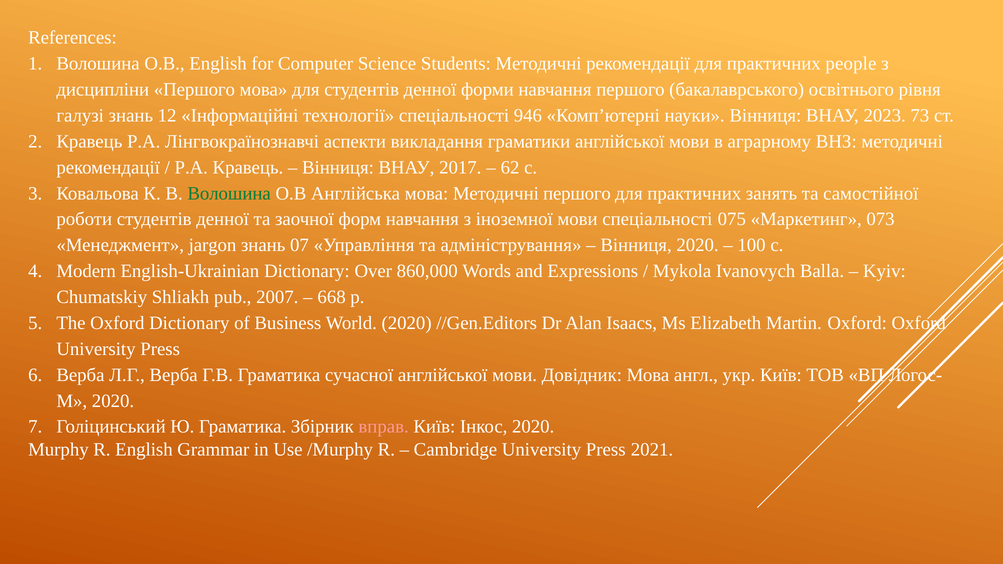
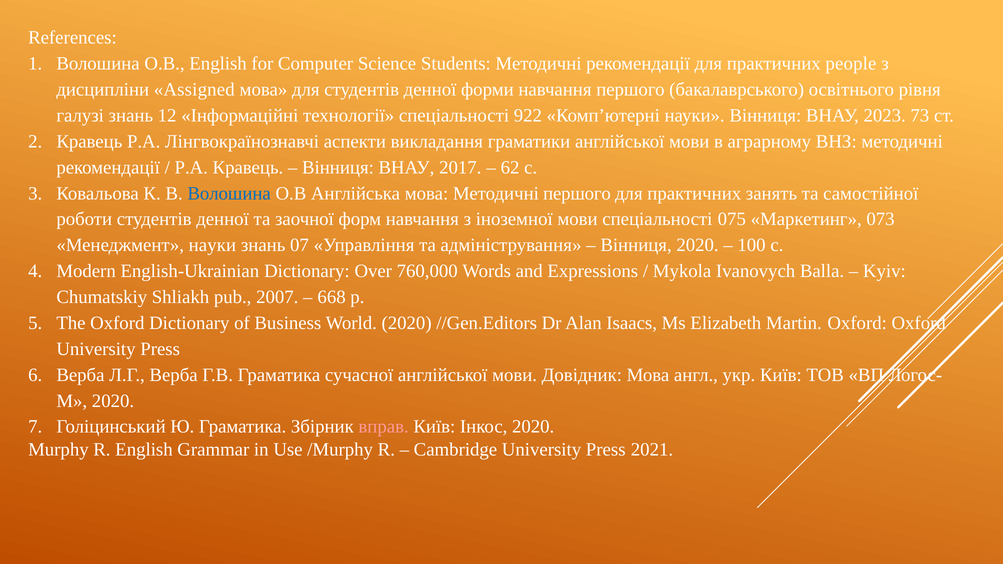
дисципліни Першого: Першого -> Assigned (194, 90)
946: 946 -> 922 (528, 116)
Волошина colour: green -> blue (229, 193)
Менеджмент jargon: jargon -> науки (212, 245)
860,000: 860,000 -> 760,000 (427, 271)
